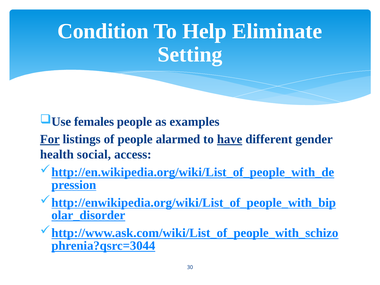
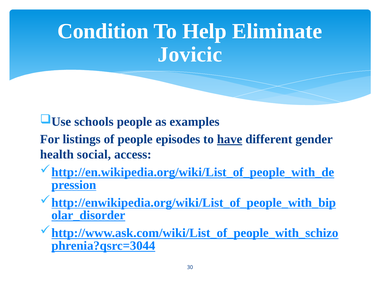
Setting: Setting -> Jovicic (190, 55)
females: females -> schools (94, 122)
For underline: present -> none (50, 139)
alarmed: alarmed -> episodes (178, 139)
